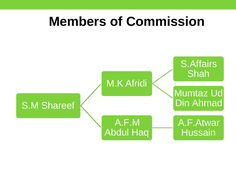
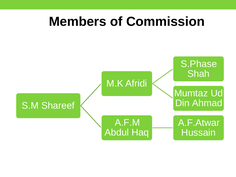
S.Affairs: S.Affairs -> S.Phase (199, 64)
